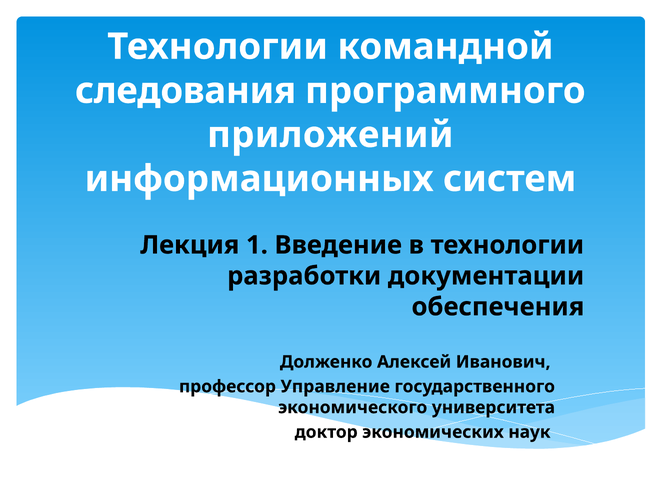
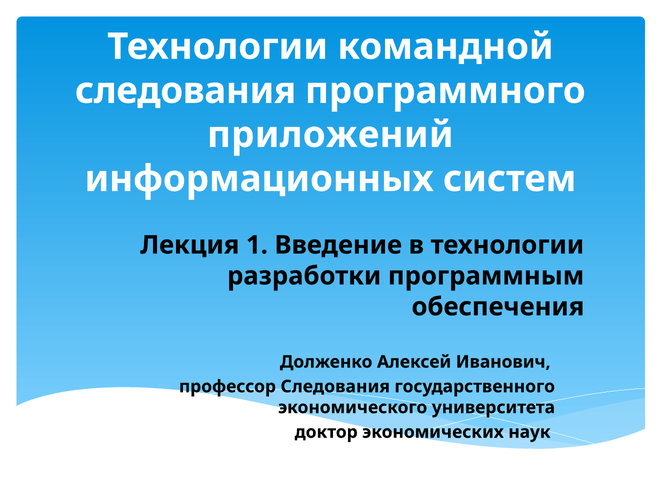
документации: документации -> программным (486, 276)
профессор Управление: Управление -> Следования (335, 386)
